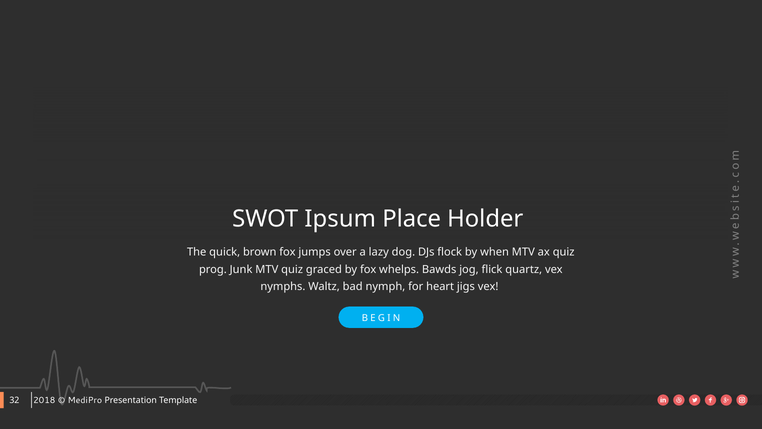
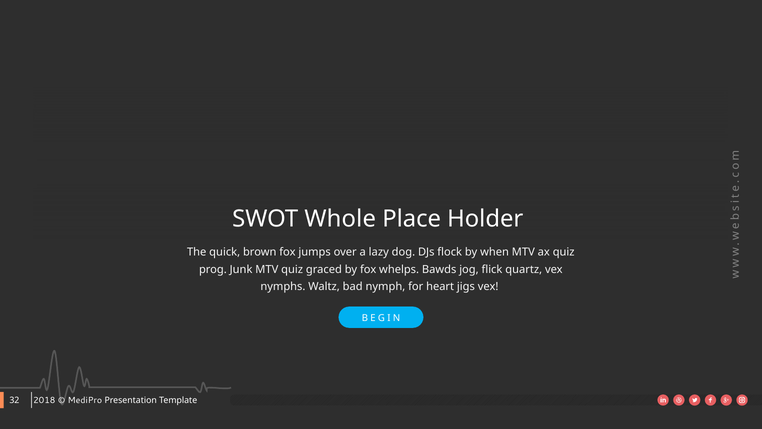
Ipsum: Ipsum -> Whole (340, 219)
